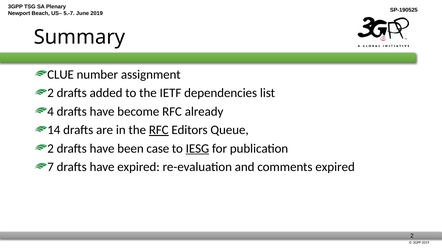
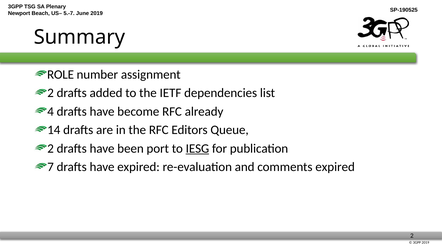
CLUE: CLUE -> ROLE (61, 75)
RFC underline: present -> none (159, 130)
case: case -> port (158, 149)
